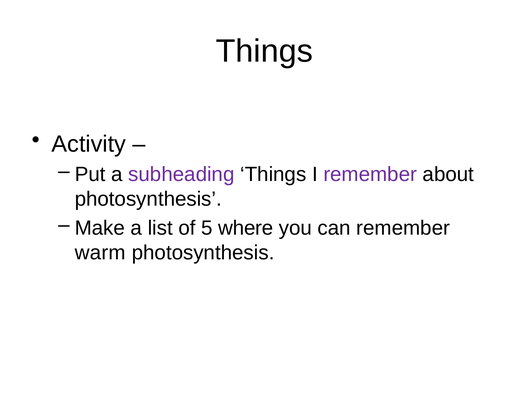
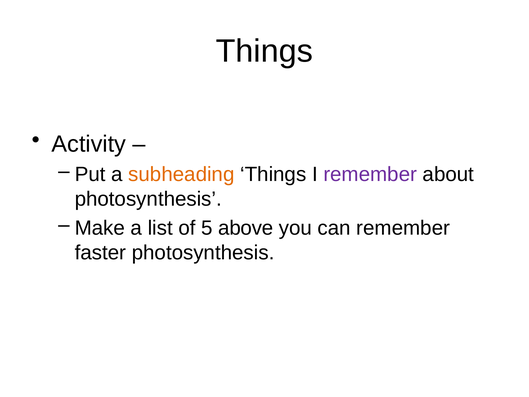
subheading colour: purple -> orange (181, 174)
where: where -> above (246, 228)
warm: warm -> faster (100, 253)
